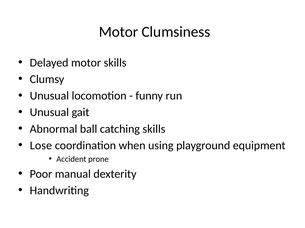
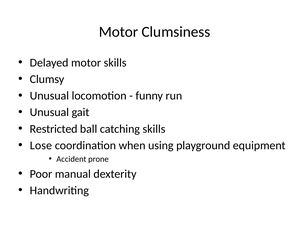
Abnormal: Abnormal -> Restricted (54, 129)
